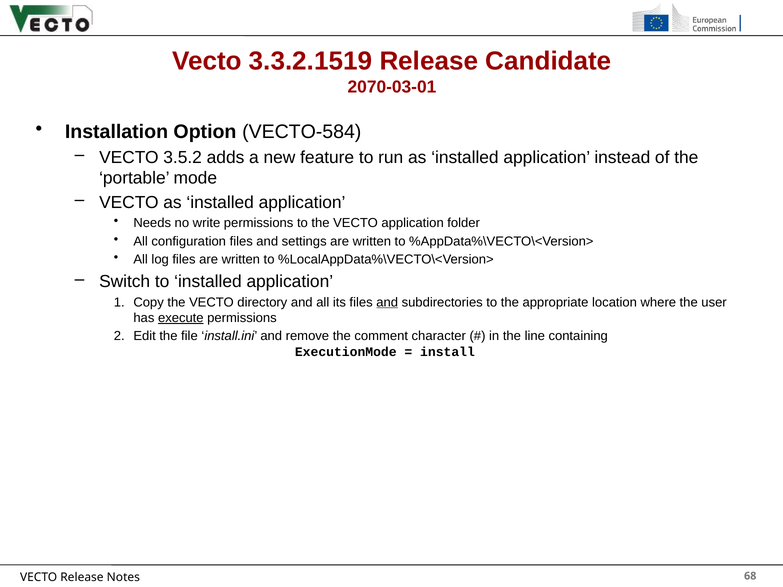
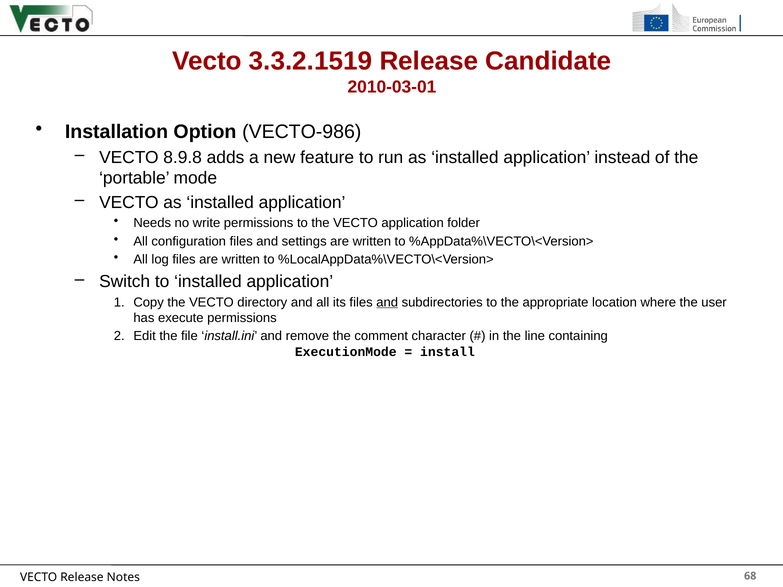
2070-03-01: 2070-03-01 -> 2010-03-01 (392, 87)
VECTO-584: VECTO-584 -> VECTO-986 (302, 132)
3.5.2: 3.5.2 -> 8.9.8 (183, 157)
execute underline: present -> none (181, 318)
